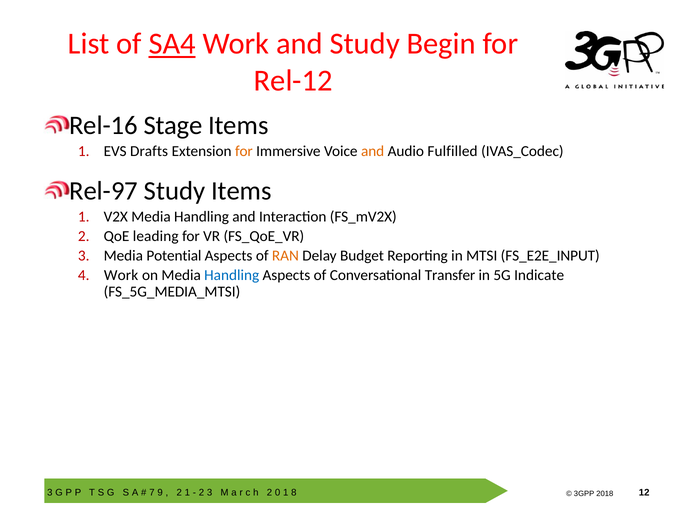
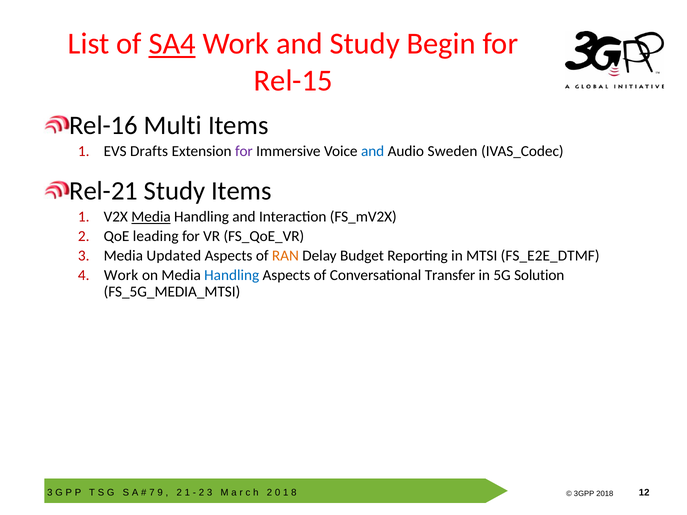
Rel-12: Rel-12 -> Rel-15 (293, 81)
Stage: Stage -> Multi (173, 126)
for colour: orange -> purple (244, 151)
and colour: orange -> blue (373, 151)
Fulfilled: Fulfilled -> Sweden (453, 151)
Rel-97: Rel-97 -> Rel-21 (104, 191)
Media underline: none -> present (151, 217)
Potential: Potential -> Updated (174, 256)
FS_E2E_INPUT: FS_E2E_INPUT -> FS_E2E_DTMF (550, 256)
Indicate: Indicate -> Solution (539, 275)
